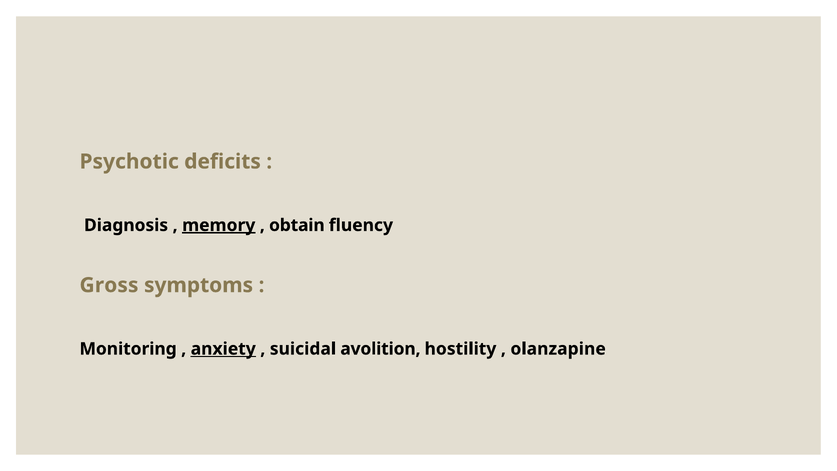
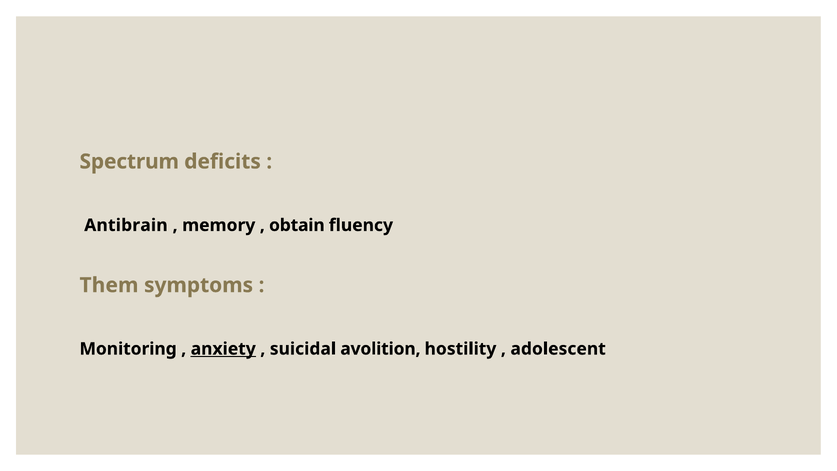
Psychotic: Psychotic -> Spectrum (129, 162)
Diagnosis: Diagnosis -> Antibrain (126, 225)
memory underline: present -> none (219, 225)
Gross: Gross -> Them (109, 285)
olanzapine: olanzapine -> adolescent (558, 349)
